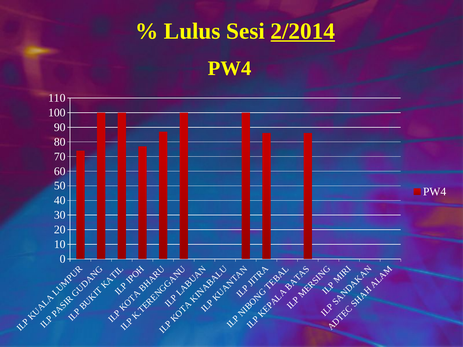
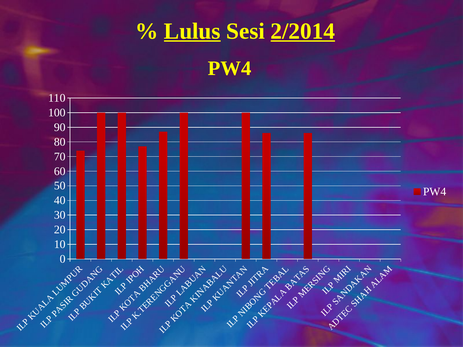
Lulus underline: none -> present (192, 31)
